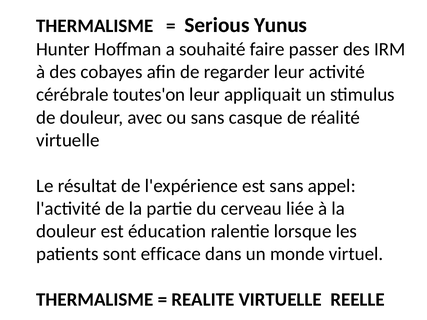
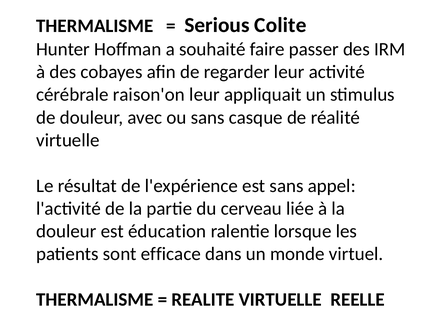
Yunus: Yunus -> Colite (280, 25)
toutes'on: toutes'on -> raison'on (149, 95)
